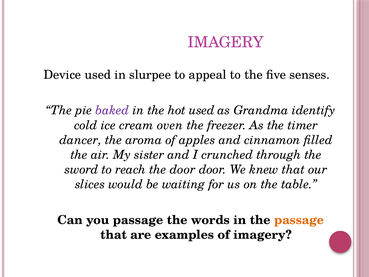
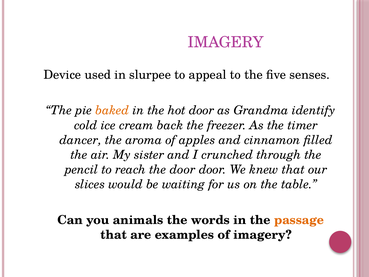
baked colour: purple -> orange (112, 110)
hot used: used -> door (202, 110)
oven: oven -> back (170, 125)
sword: sword -> pencil (82, 169)
you passage: passage -> animals (138, 220)
